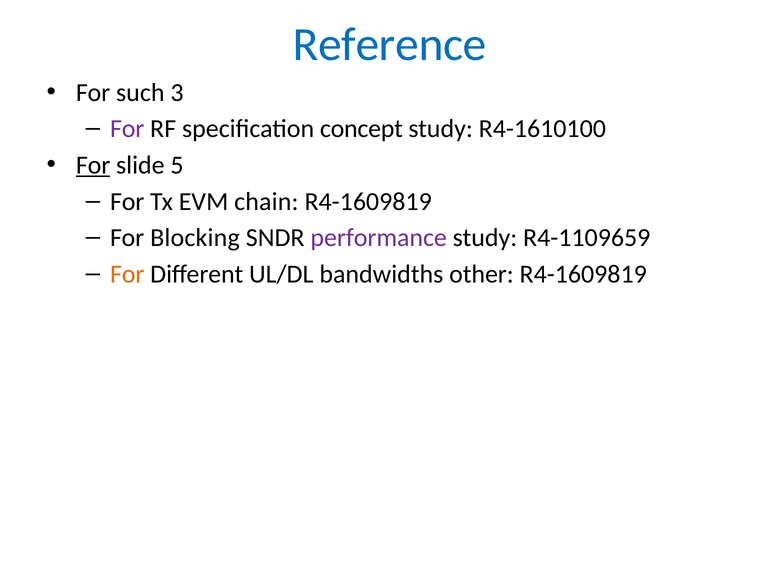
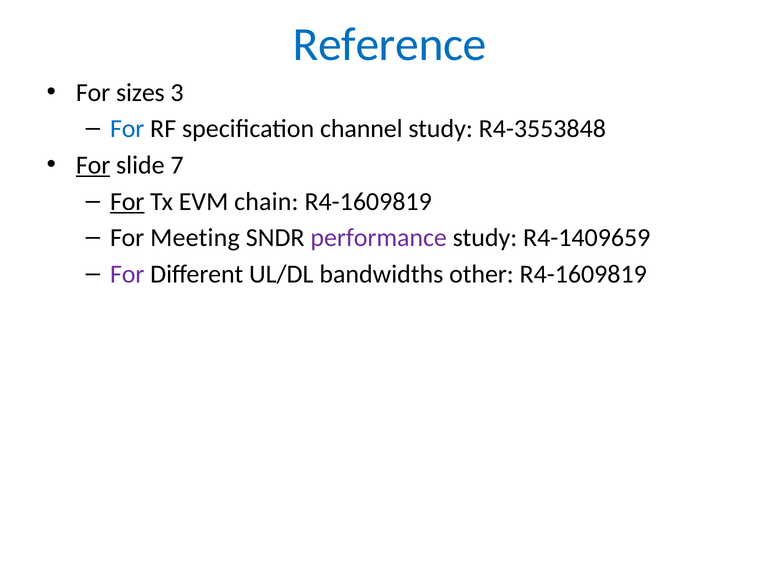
such: such -> sizes (140, 93)
For colour: purple -> blue (127, 129)
concept: concept -> channel (361, 129)
R4-1610100: R4-1610100 -> R4-3553848 (542, 129)
5: 5 -> 7 (177, 165)
For underline: none -> present (127, 202)
Blocking: Blocking -> Meeting (195, 238)
R4-1109659: R4-1109659 -> R4-1409659 (587, 238)
For colour: orange -> purple (127, 274)
